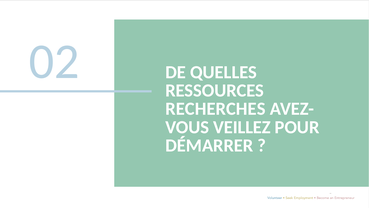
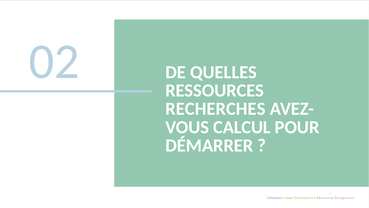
VEILLEZ: VEILLEZ -> CALCUL (242, 127)
